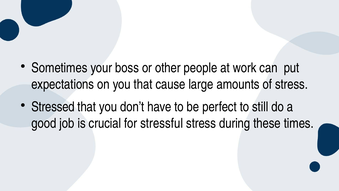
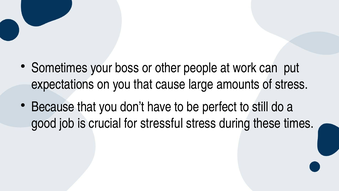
Stressed: Stressed -> Because (53, 107)
